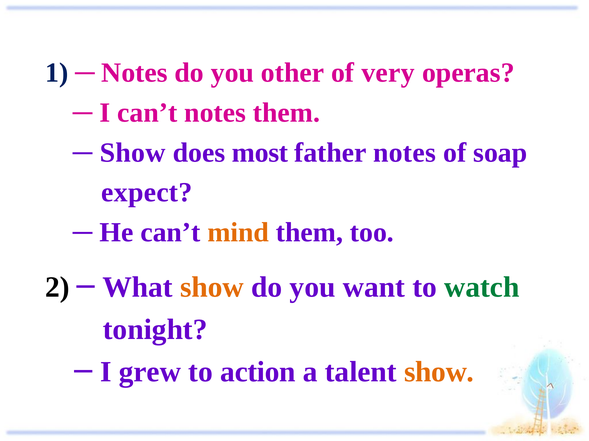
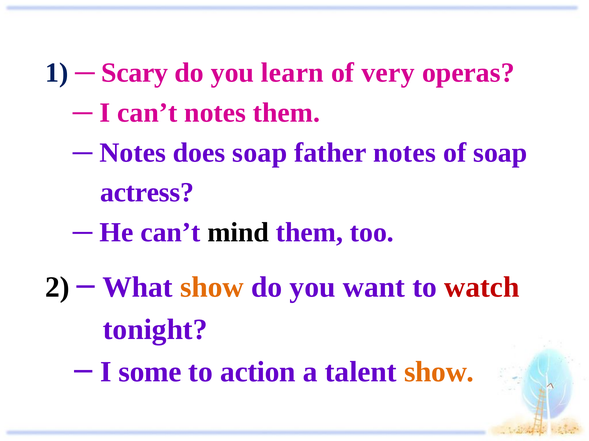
Notes: Notes -> Scary (135, 73)
other: other -> learn (292, 73)
Show: Show -> Notes (133, 153)
does most: most -> soap (260, 153)
expect: expect -> actress (147, 193)
mind colour: orange -> black (238, 233)
watch colour: green -> red (482, 288)
grew: grew -> some (150, 372)
